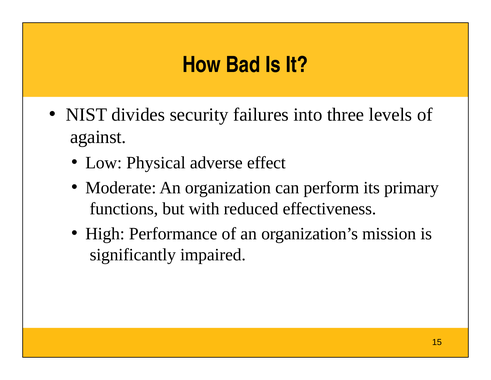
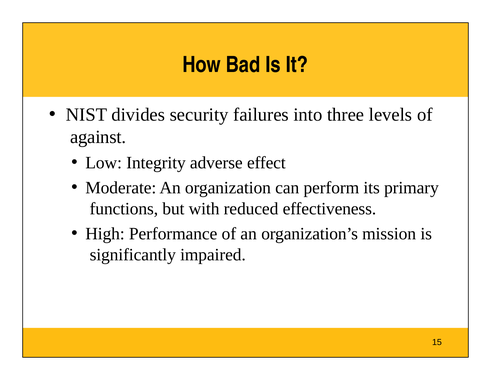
Physical: Physical -> Integrity (156, 163)
